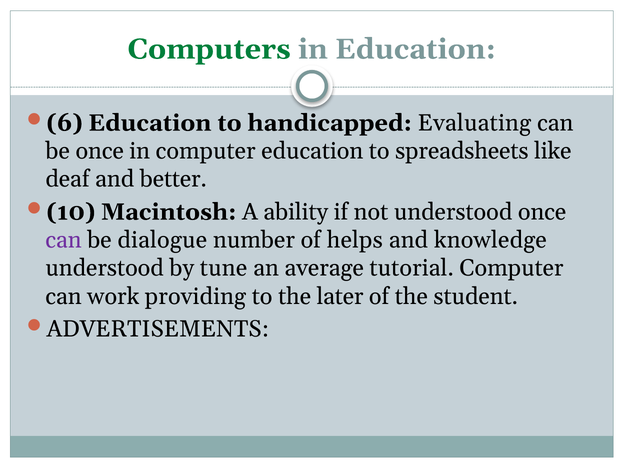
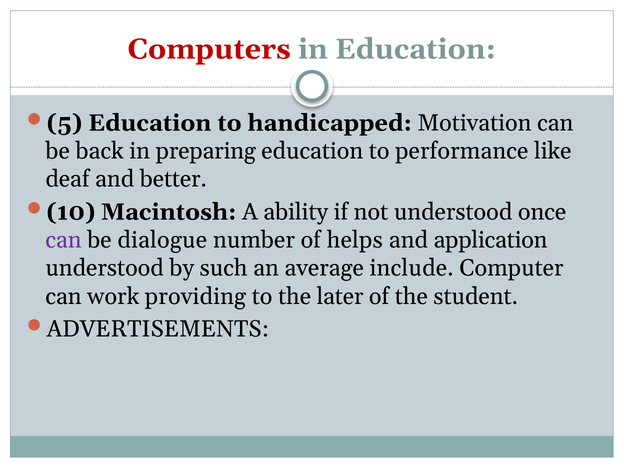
Computers colour: green -> red (209, 49)
6: 6 -> 5 (64, 123)
Evaluating: Evaluating -> Motivation (474, 123)
be once: once -> back (100, 151)
in computer: computer -> preparing (206, 151)
spreadsheets: spreadsheets -> performance (462, 151)
knowledge: knowledge -> application (491, 240)
tune: tune -> such (224, 268)
tutorial: tutorial -> include (412, 268)
